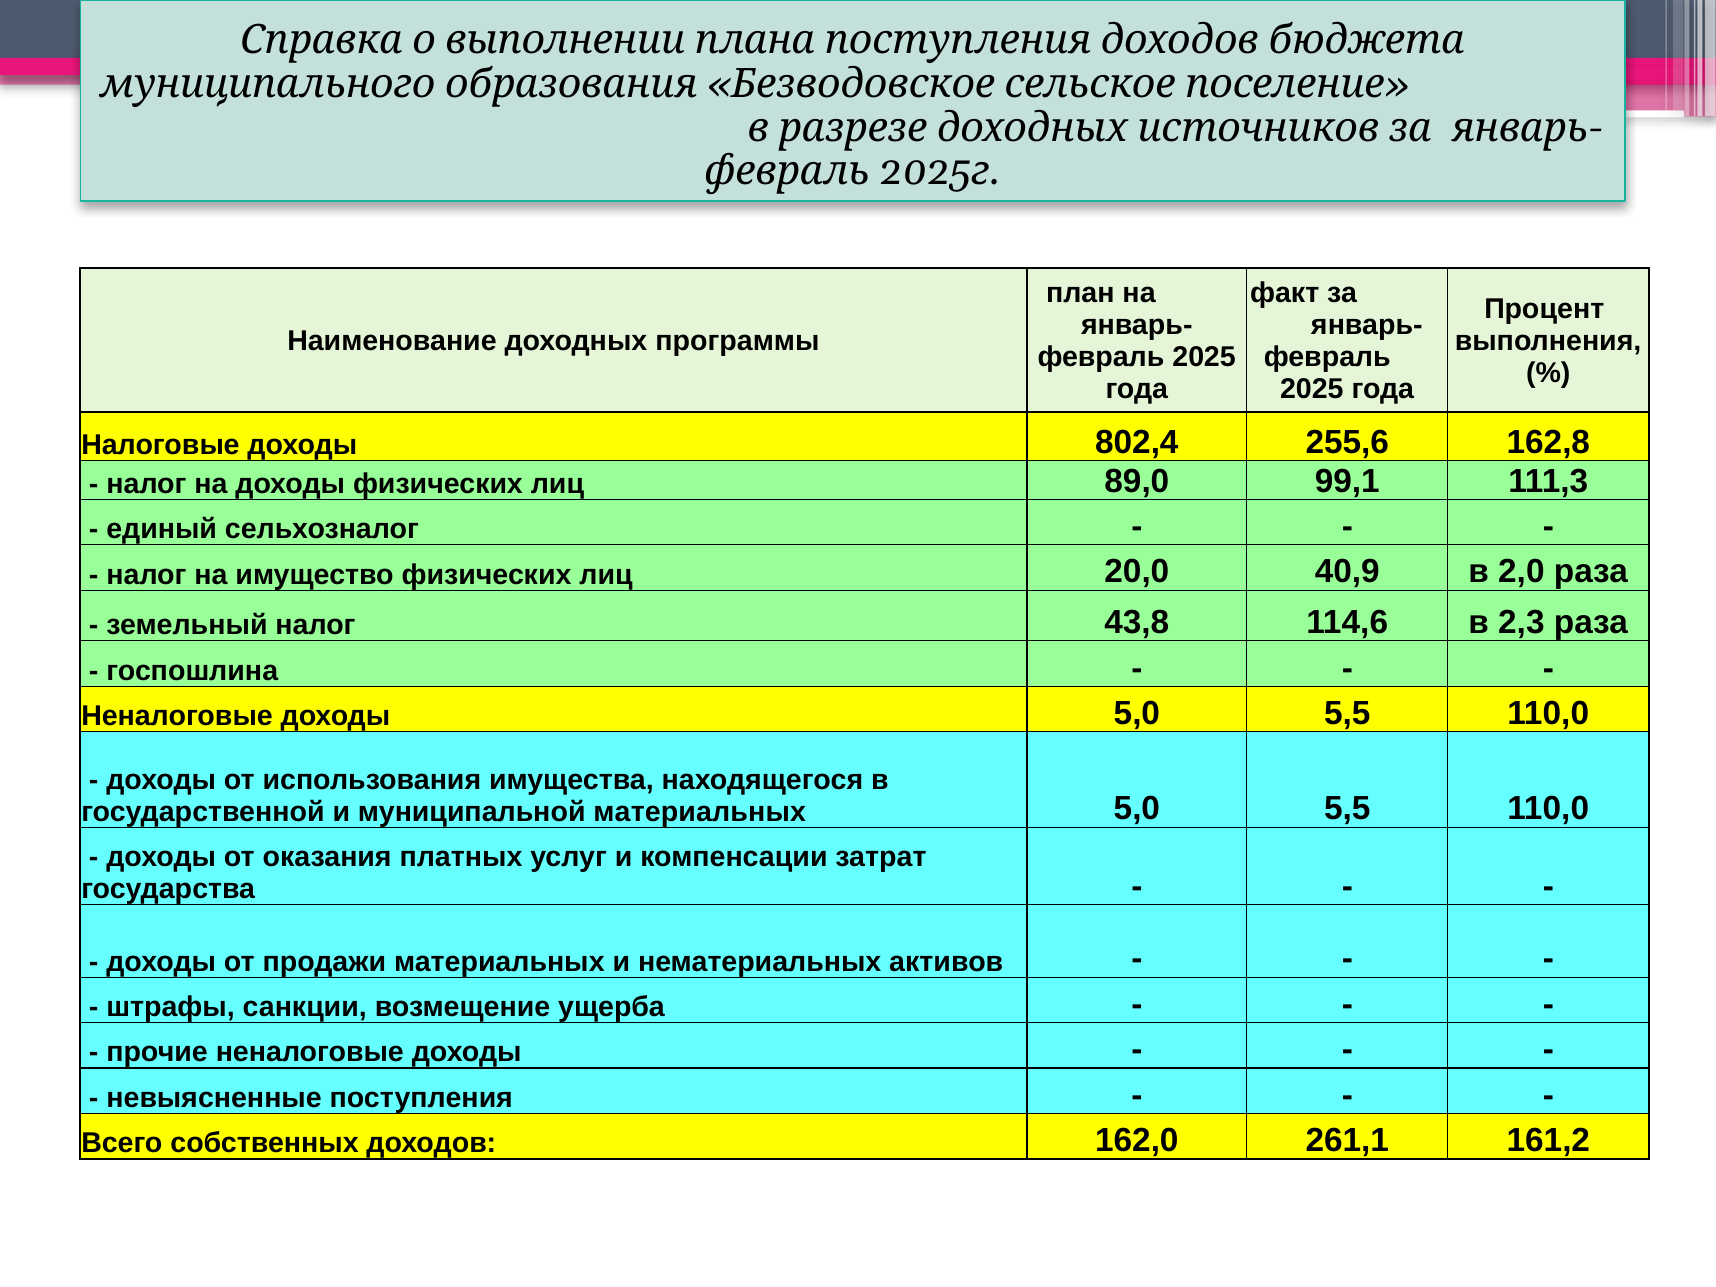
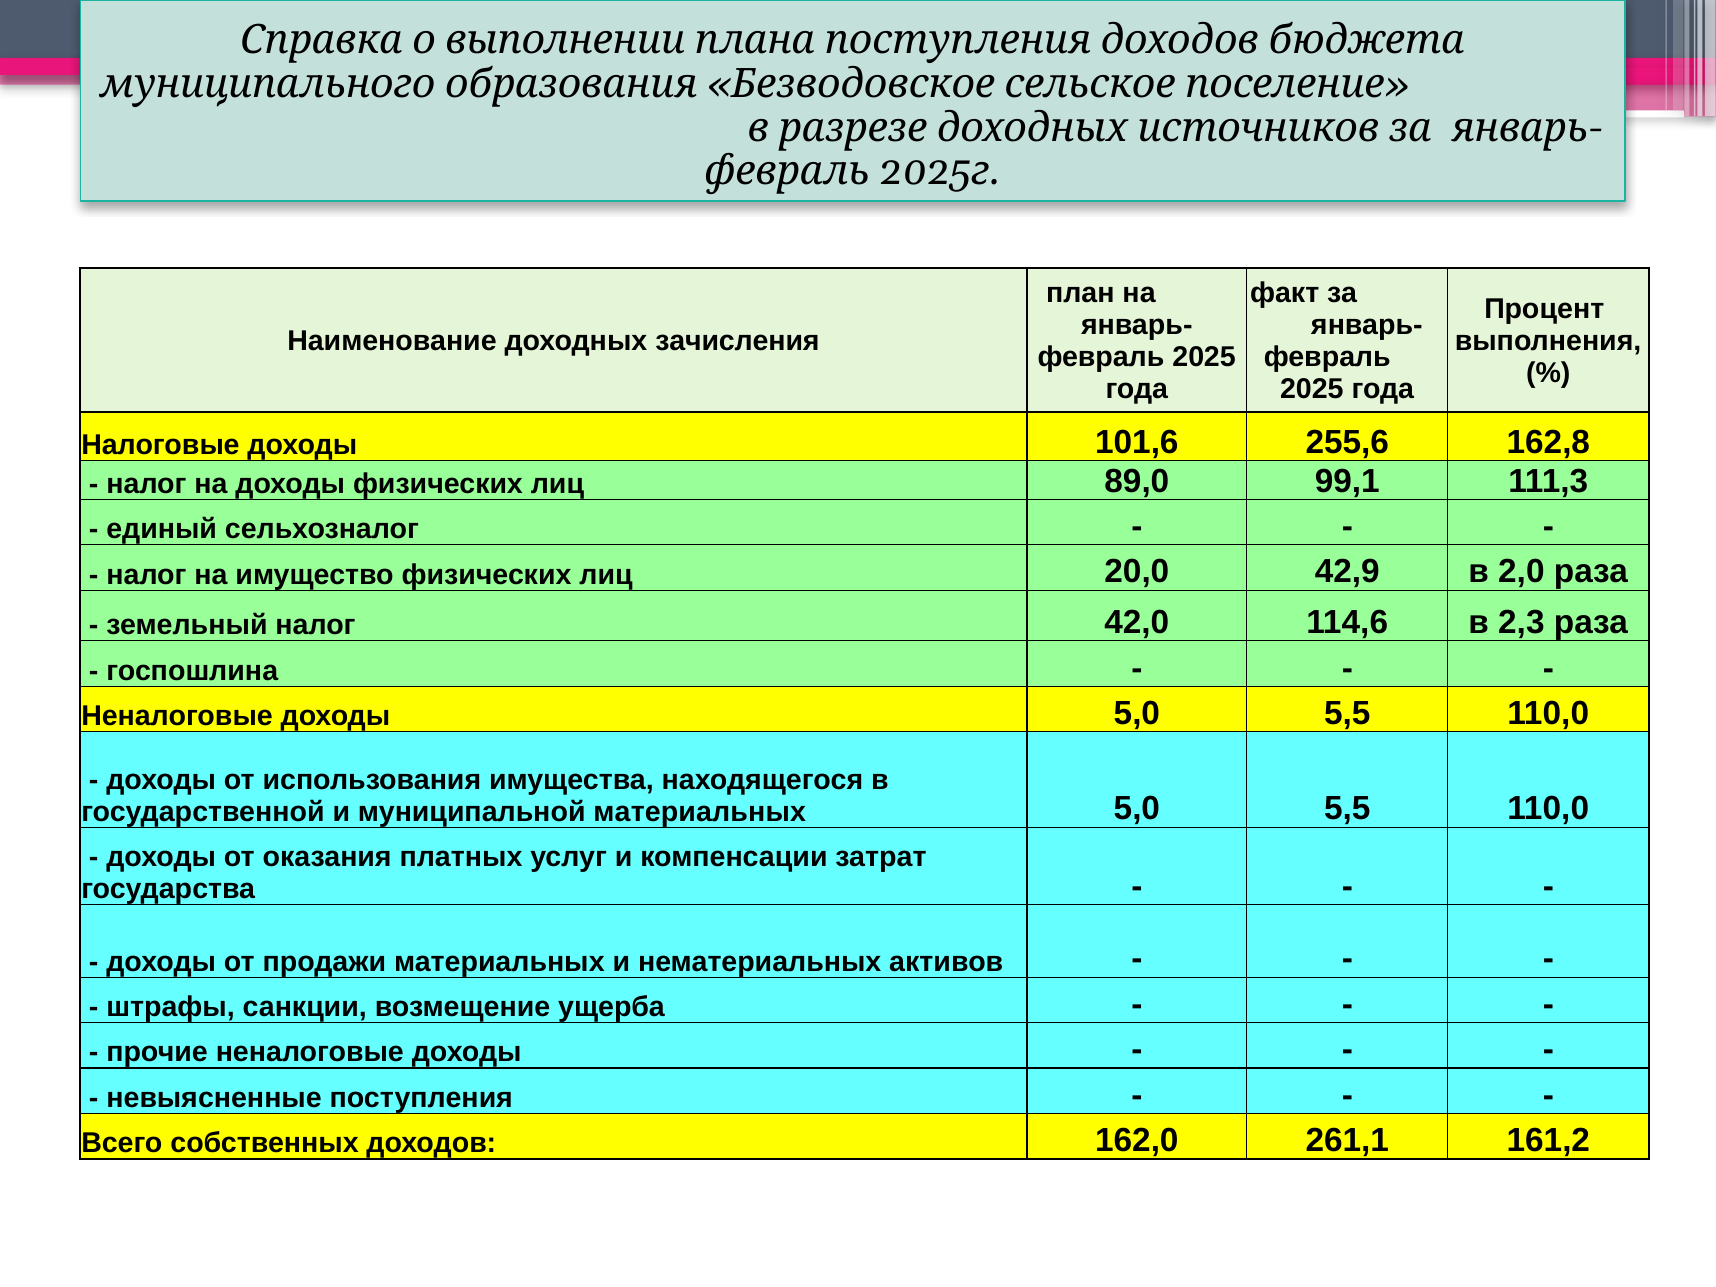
программы: программы -> зачисления (737, 341)
802,4: 802,4 -> 101,6 (1137, 443)
40,9: 40,9 -> 42,9 (1347, 572)
43,8: 43,8 -> 42,0 (1137, 623)
